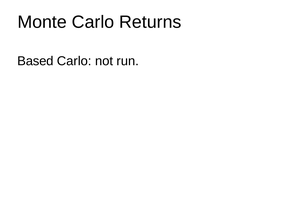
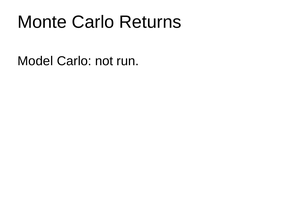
Based: Based -> Model (35, 61)
